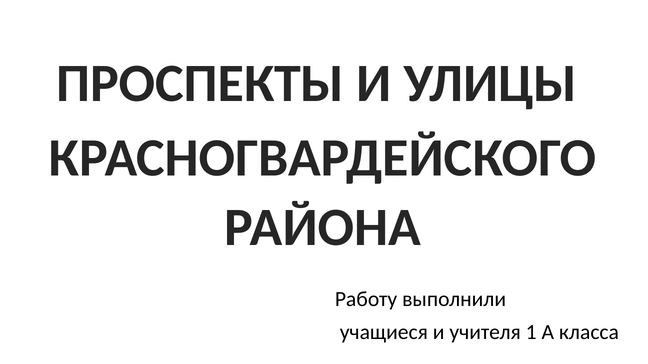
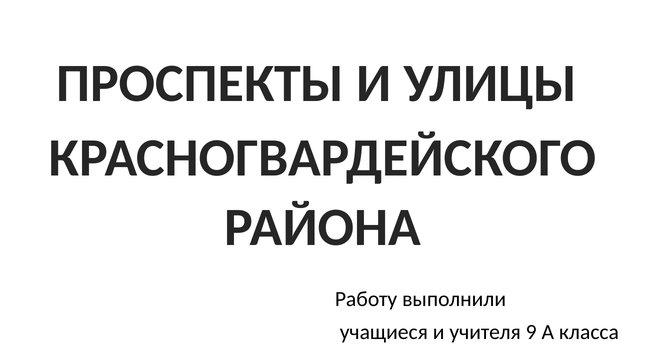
1: 1 -> 9 (531, 333)
